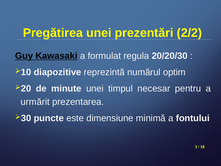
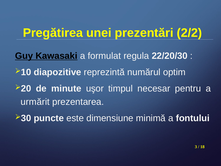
20/20/30: 20/20/30 -> 22/20/30 (170, 56)
minute unei: unei -> uşor (95, 88)
